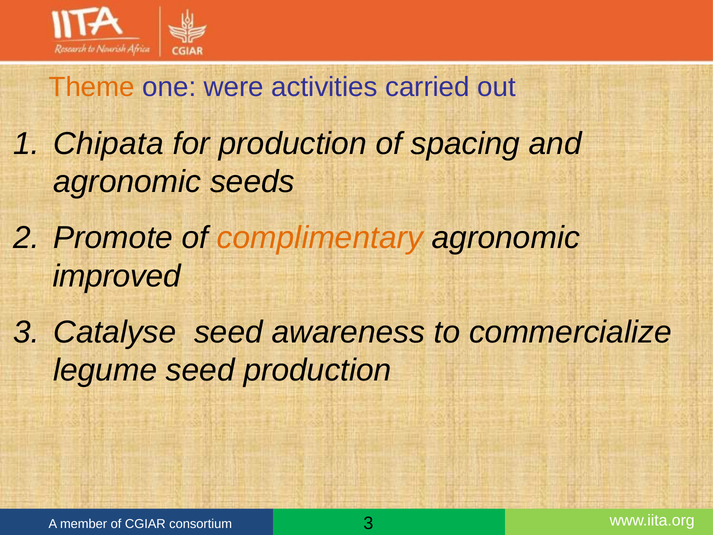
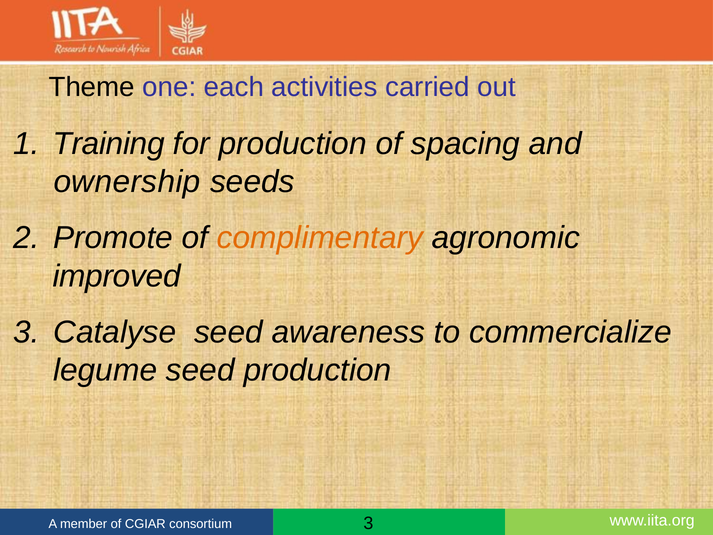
Theme colour: orange -> black (92, 87)
were: were -> each (234, 87)
Chipata: Chipata -> Training (109, 144)
agronomic: agronomic -> ownership (127, 182)
